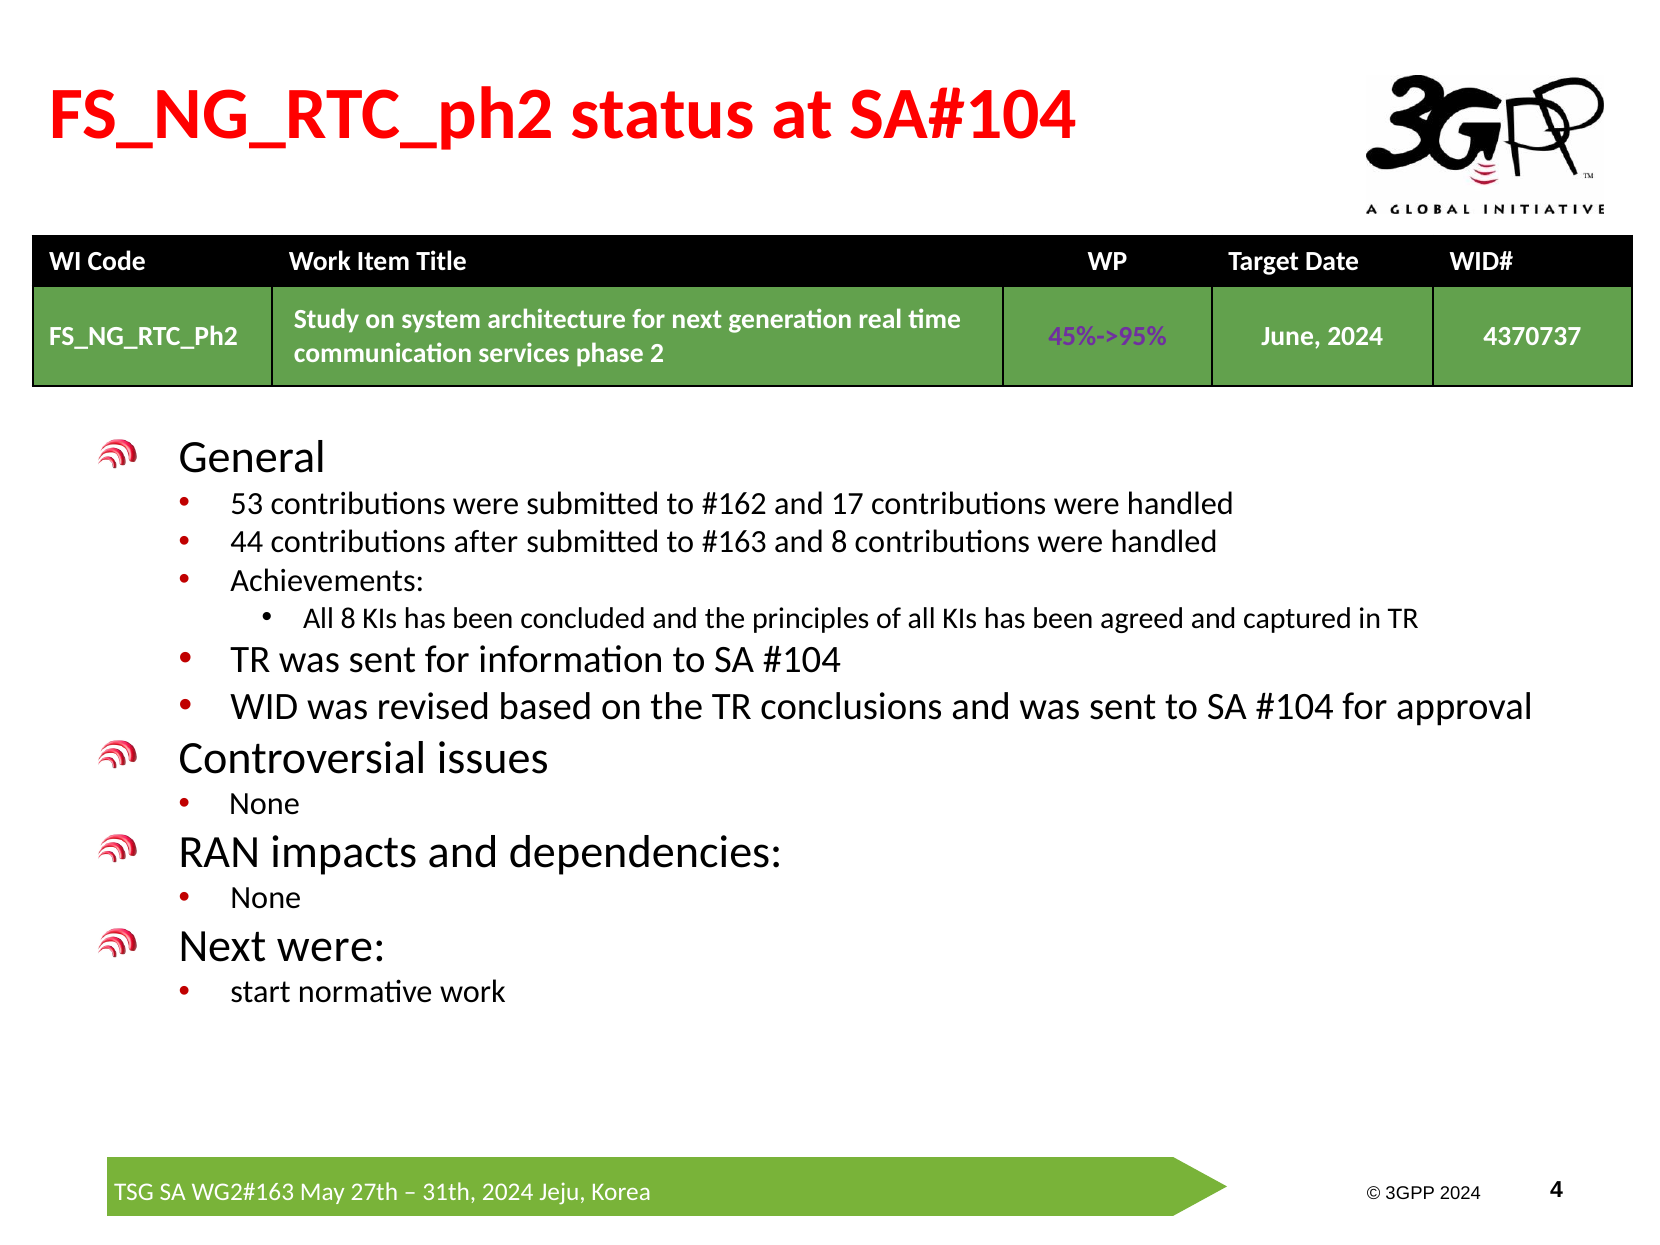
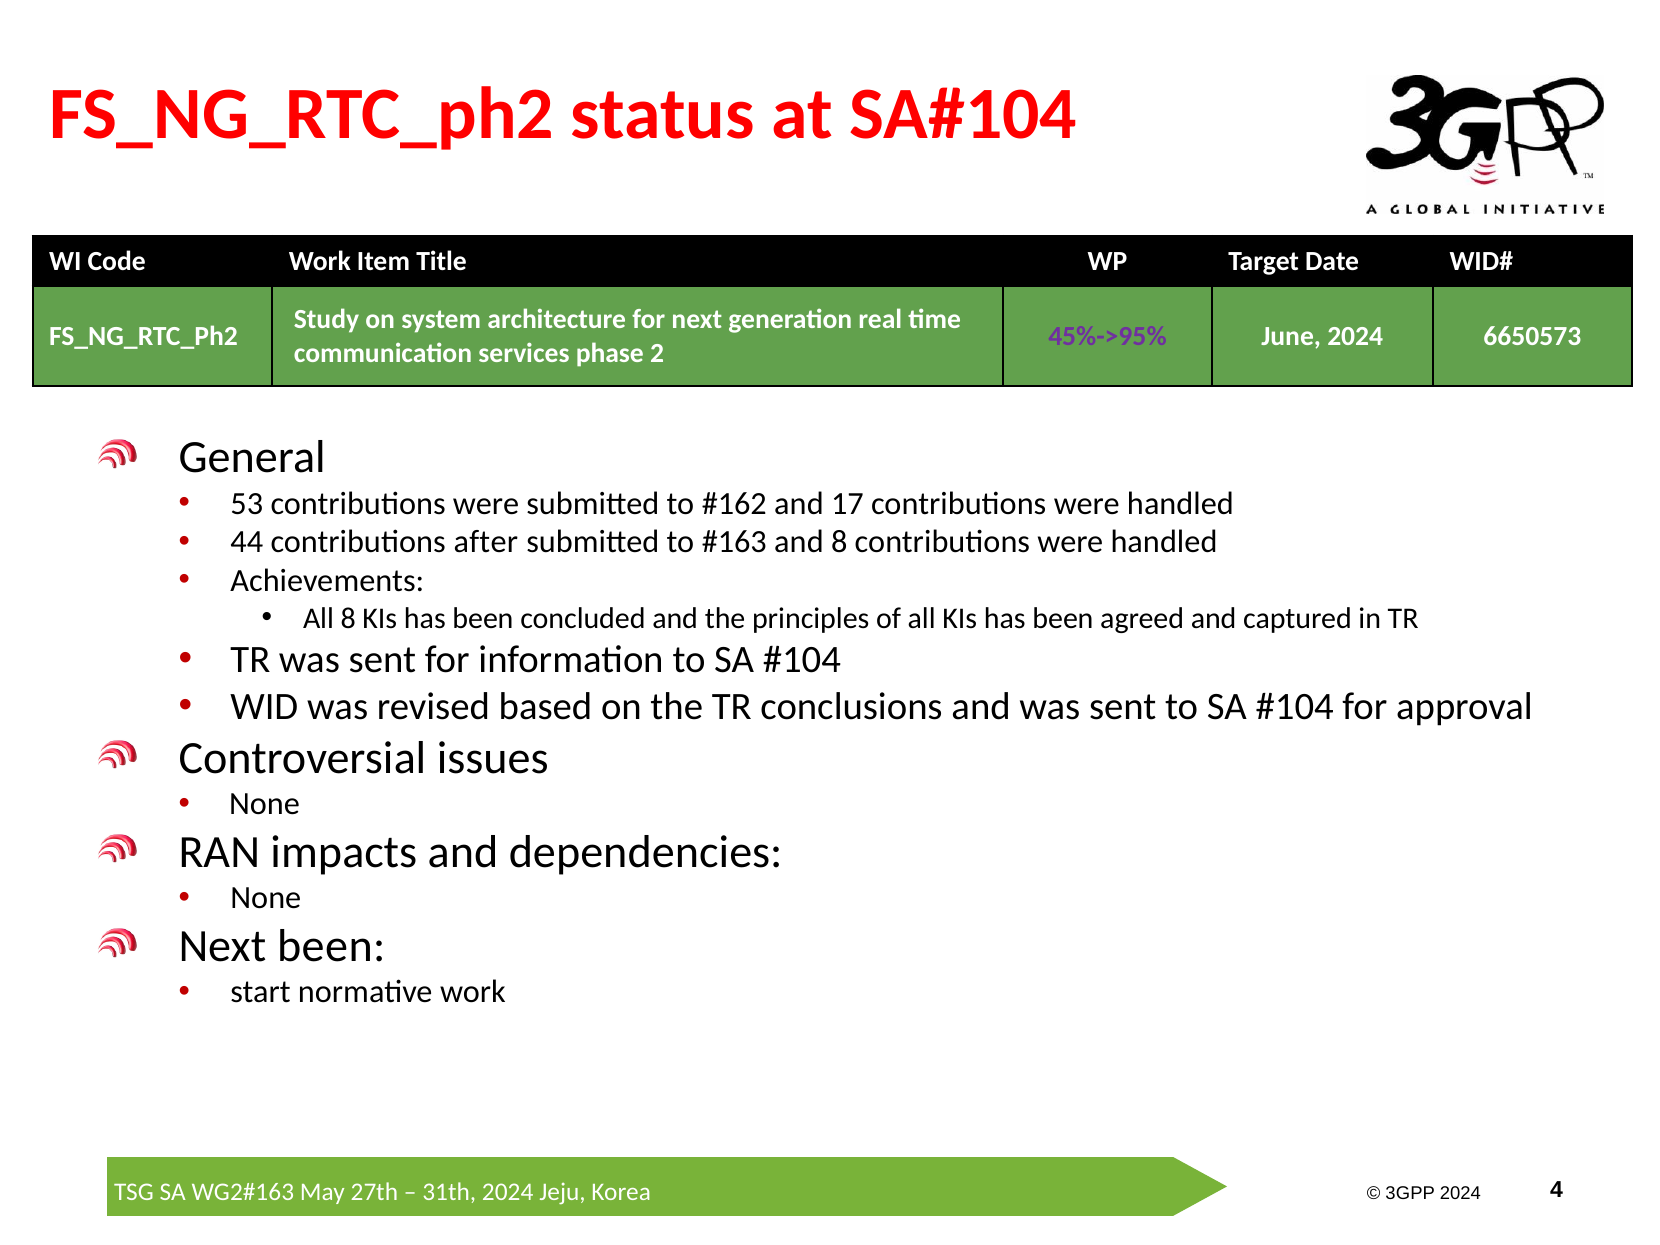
4370737: 4370737 -> 6650573 (1532, 337)
Next were: were -> been (331, 946)
